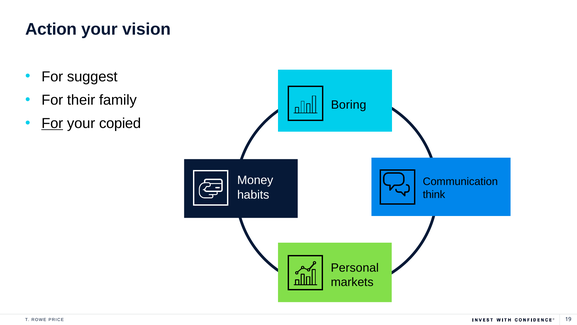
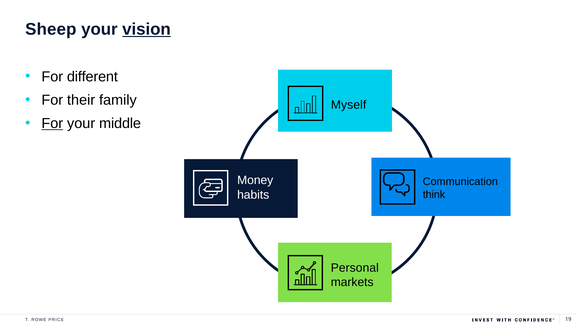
Action: Action -> Sheep (51, 29)
vision underline: none -> present (146, 29)
suggest: suggest -> different (92, 77)
Boring: Boring -> Myself (349, 105)
copied: copied -> middle (120, 123)
